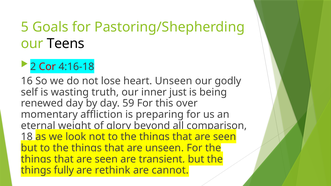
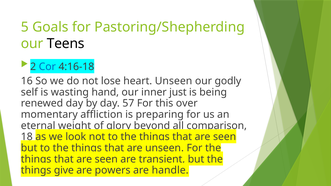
Cor colour: red -> blue (47, 67)
truth: truth -> hand (105, 92)
59: 59 -> 57 (128, 103)
fully: fully -> give (64, 170)
rethink: rethink -> powers (113, 170)
cannot: cannot -> handle (170, 170)
